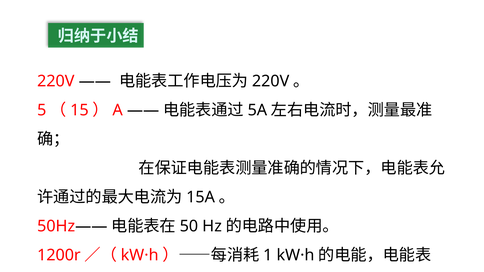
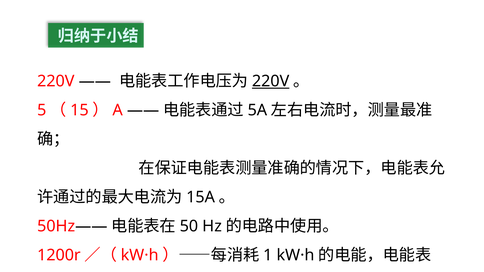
220V underline: none -> present (271, 81)
